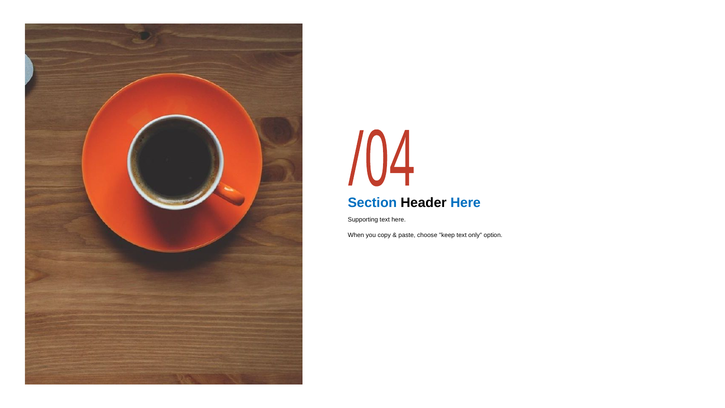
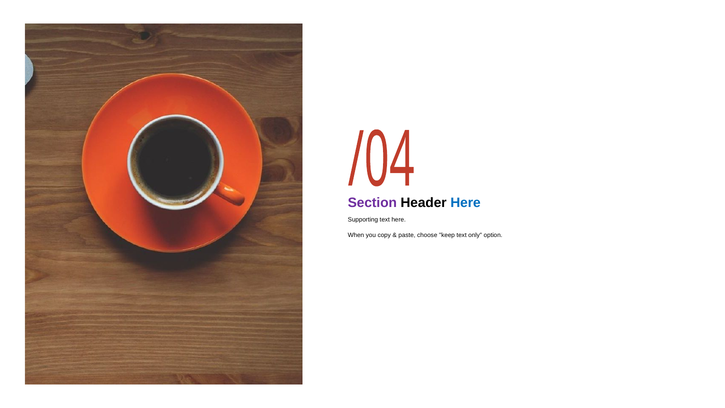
Section colour: blue -> purple (372, 203)
